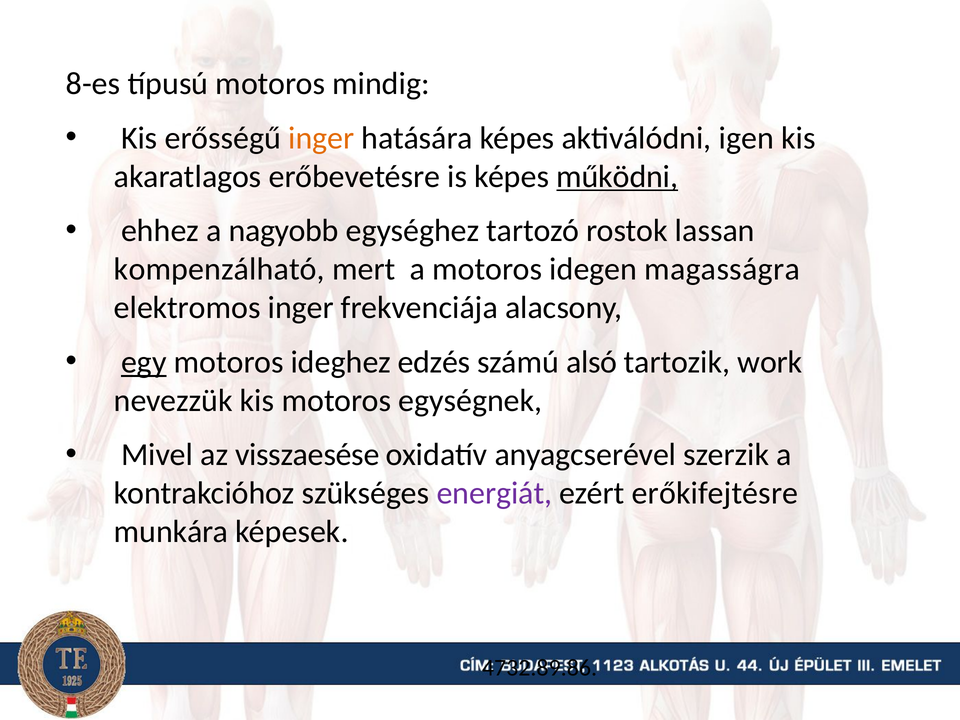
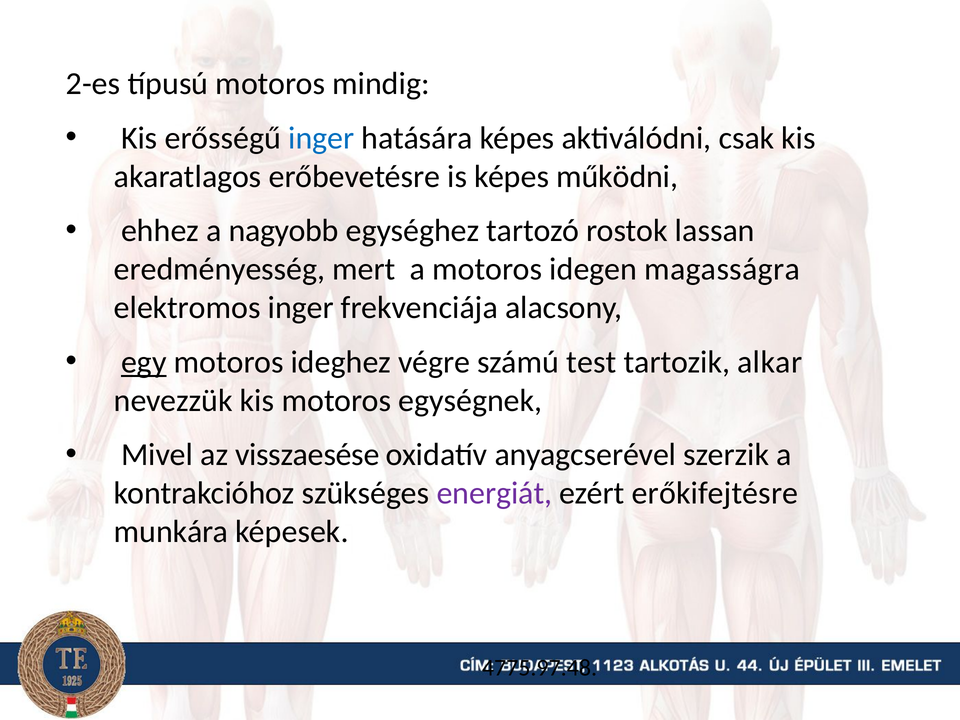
8-es: 8-es -> 2-es (93, 84)
inger colour: orange -> blue (321, 138)
igen: igen -> csak (746, 138)
működni underline: present -> none (617, 177)
kompenzálható: kompenzálható -> eredményesség (219, 269)
edzés: edzés -> végre (434, 362)
alsó: alsó -> test (591, 362)
work: work -> alkar (770, 362)
4732.89.86: 4732.89.86 -> 4775.97.48 (539, 668)
